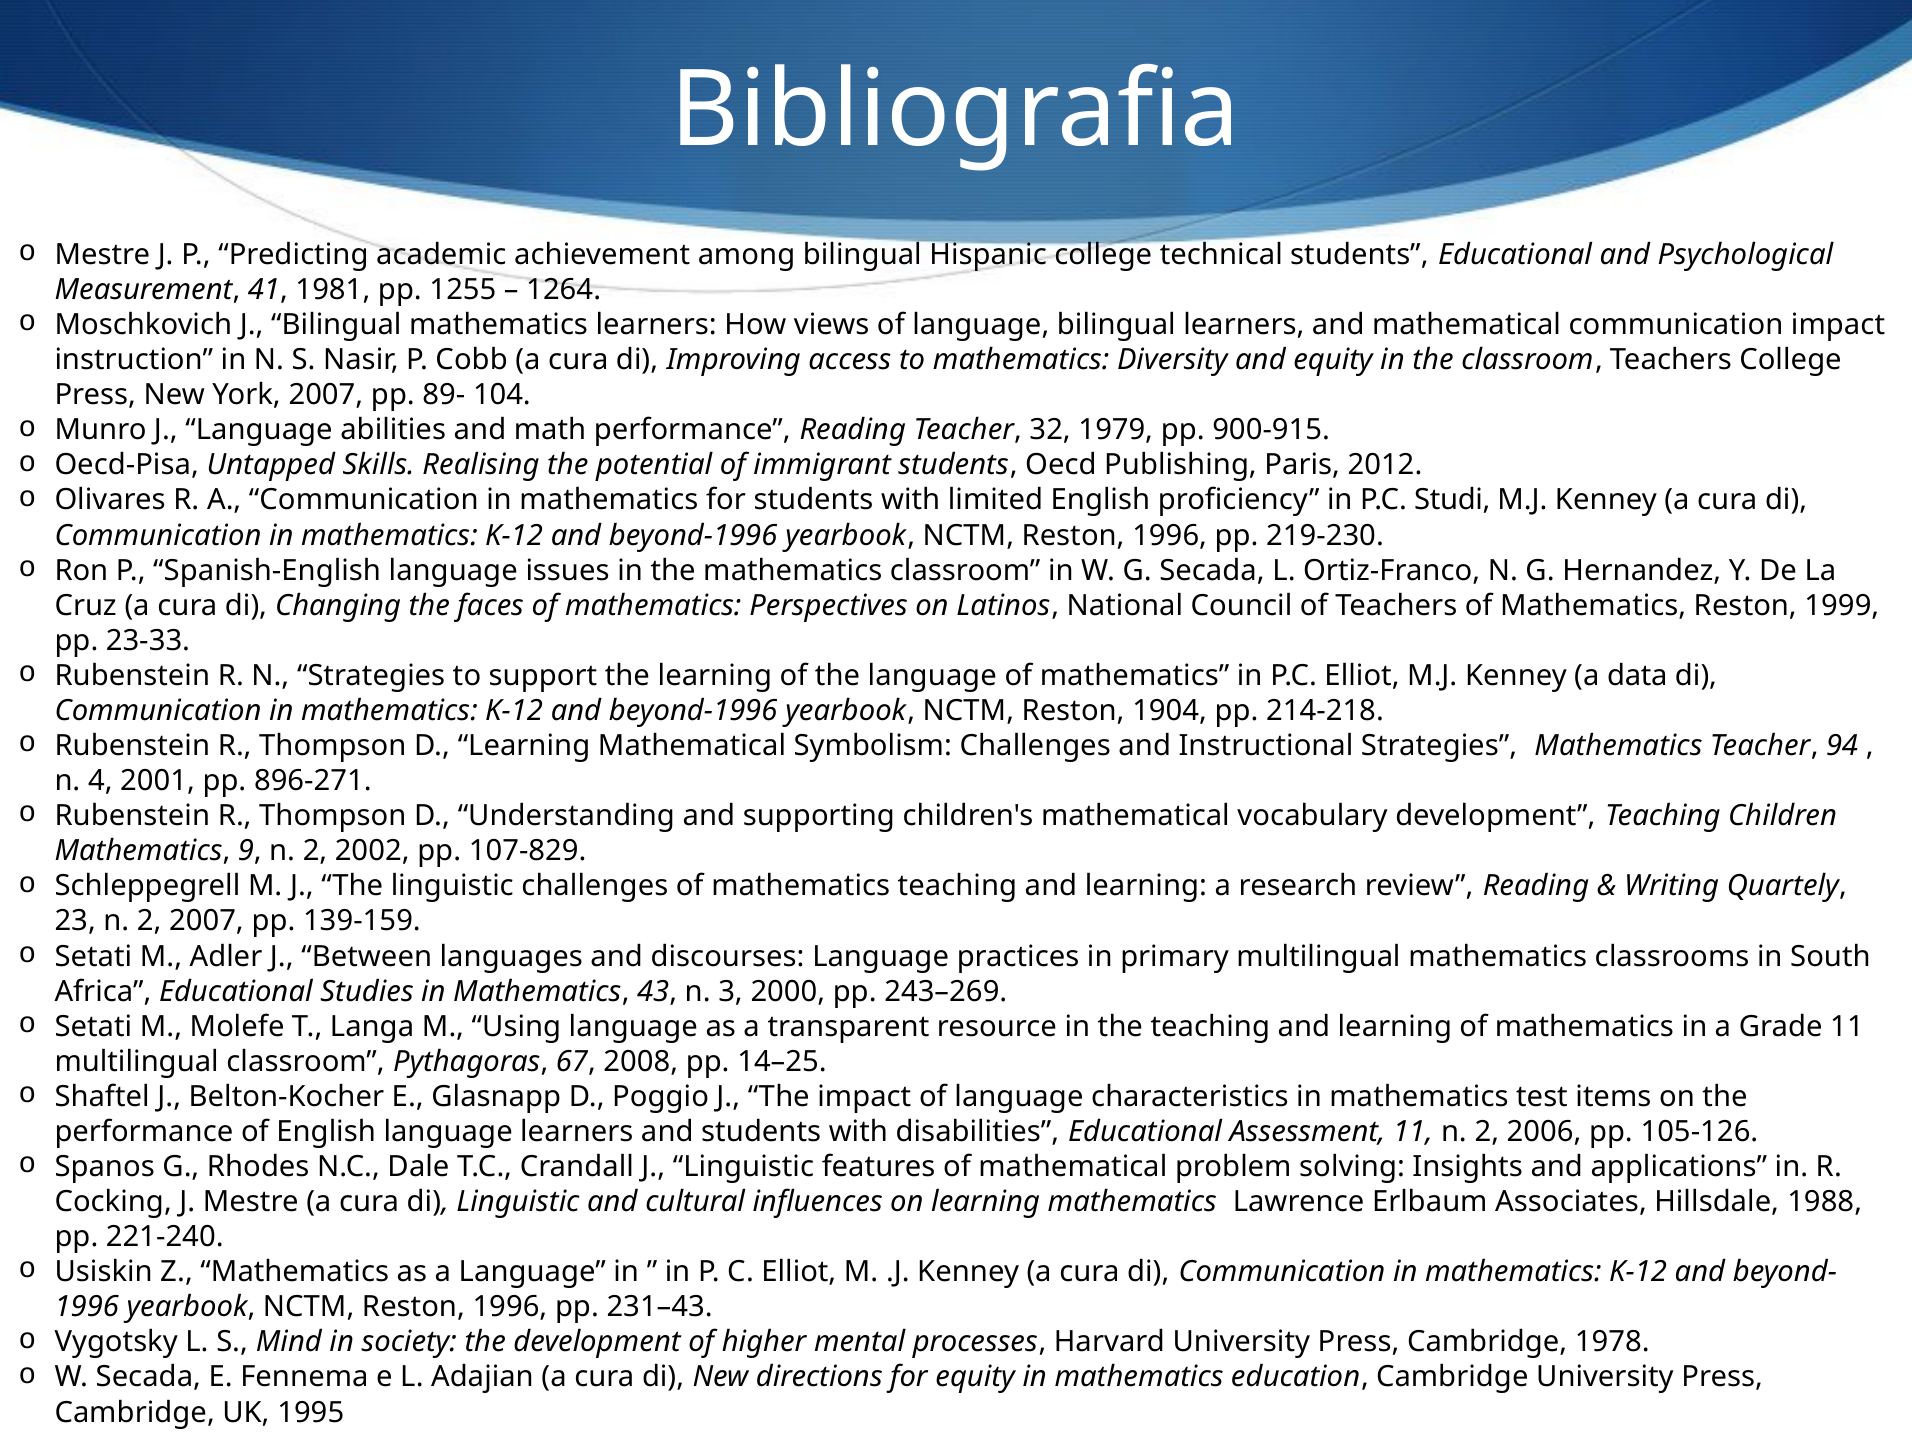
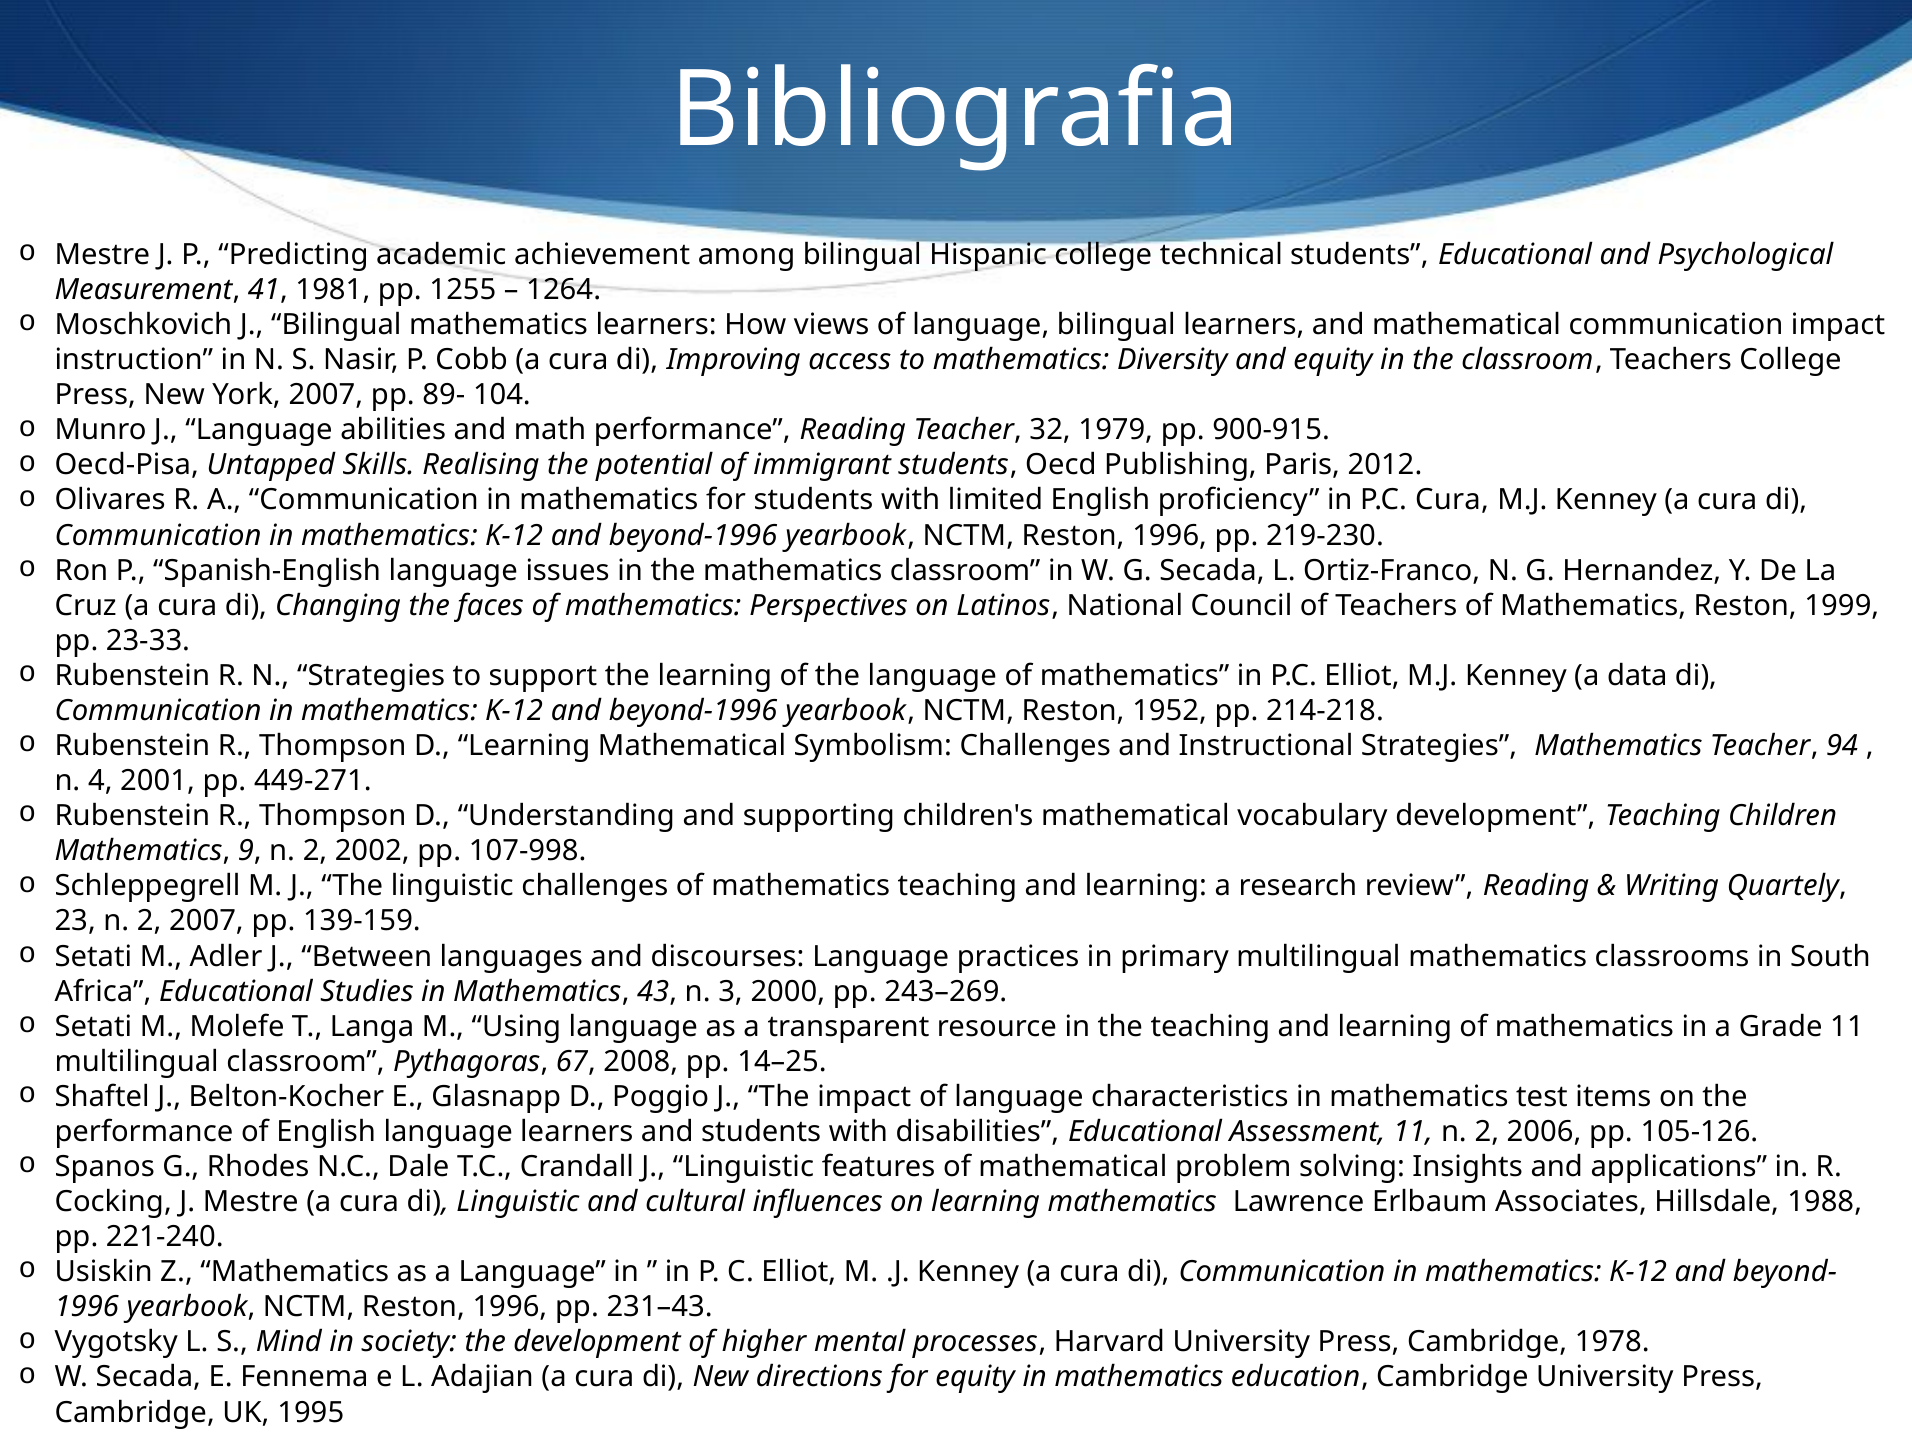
P.C Studi: Studi -> Cura (1452, 500)
1904: 1904 -> 1952 (1170, 711)
896-271: 896-271 -> 449-271 (313, 781)
107-829: 107-829 -> 107-998 (528, 851)
